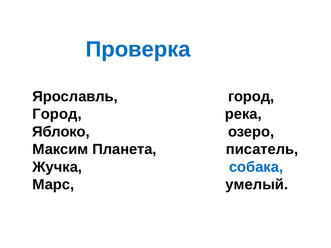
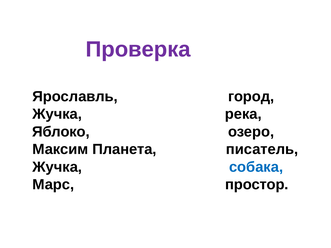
Проверка colour: blue -> purple (138, 49)
Город: Город -> Жучка (57, 114)
умелый: умелый -> простор (257, 185)
